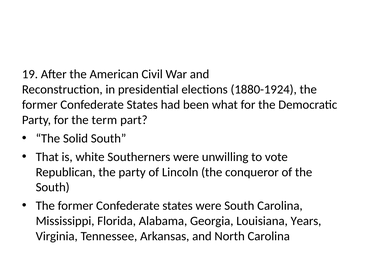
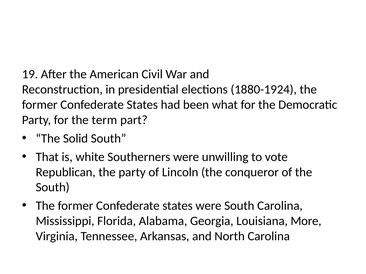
Years: Years -> More (306, 221)
